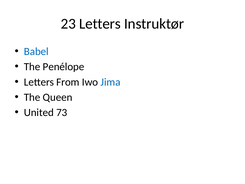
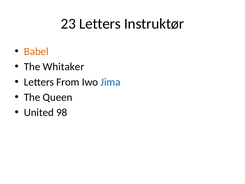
Babel colour: blue -> orange (36, 51)
Penélope: Penélope -> Whitaker (64, 67)
73: 73 -> 98 (62, 112)
